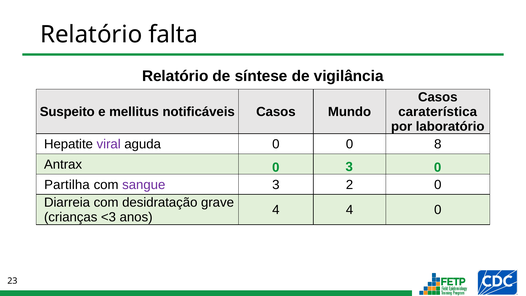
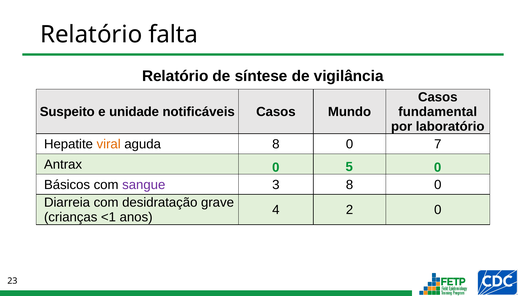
mellitus: mellitus -> unidade (134, 112)
caraterística: caraterística -> fundamental (438, 112)
viral colour: purple -> orange (109, 144)
aguda 0: 0 -> 8 (276, 144)
8: 8 -> 7 (438, 144)
0 3: 3 -> 5 (349, 167)
Partilha: Partilha -> Básicos (67, 185)
3 2: 2 -> 8 (350, 185)
4 4: 4 -> 2 (350, 210)
<3: <3 -> <1 (108, 217)
